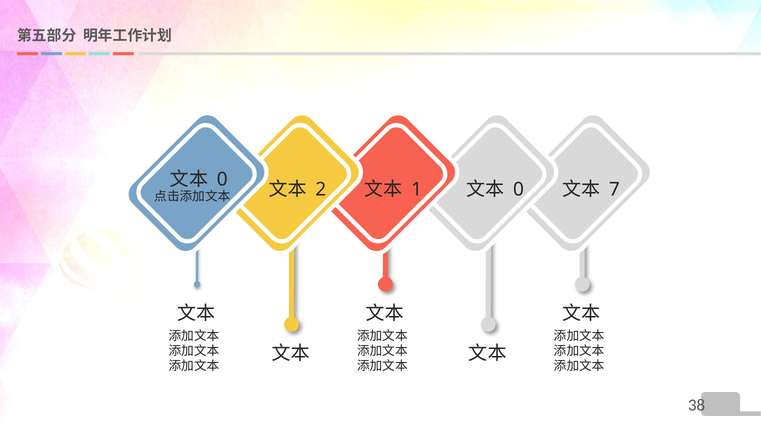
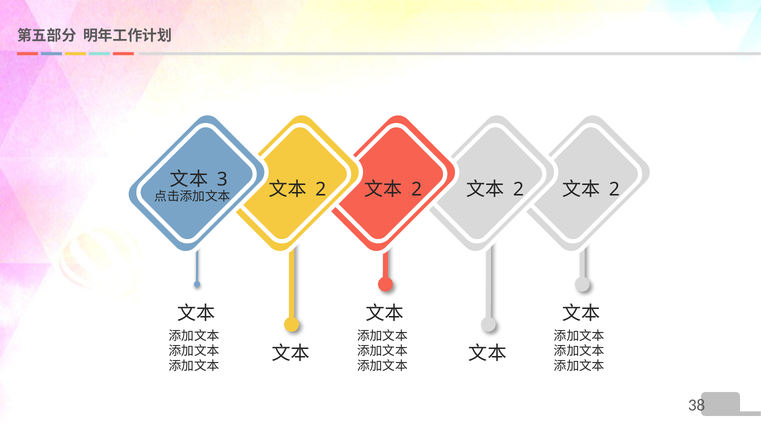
0: 0 -> 3 (222, 180)
1: 1 -> 2 (417, 189)
0: 0 -> 2 (518, 189)
7: 7 -> 2 (614, 189)
